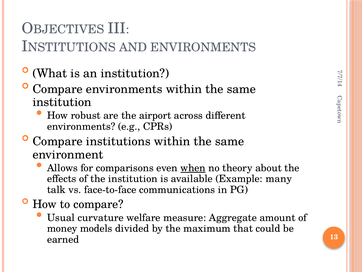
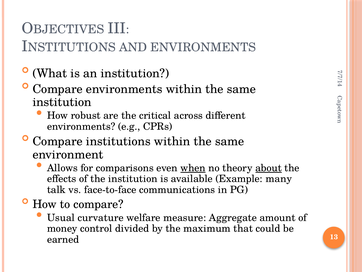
airport: airport -> critical (155, 115)
about underline: none -> present (269, 168)
models: models -> control (96, 228)
